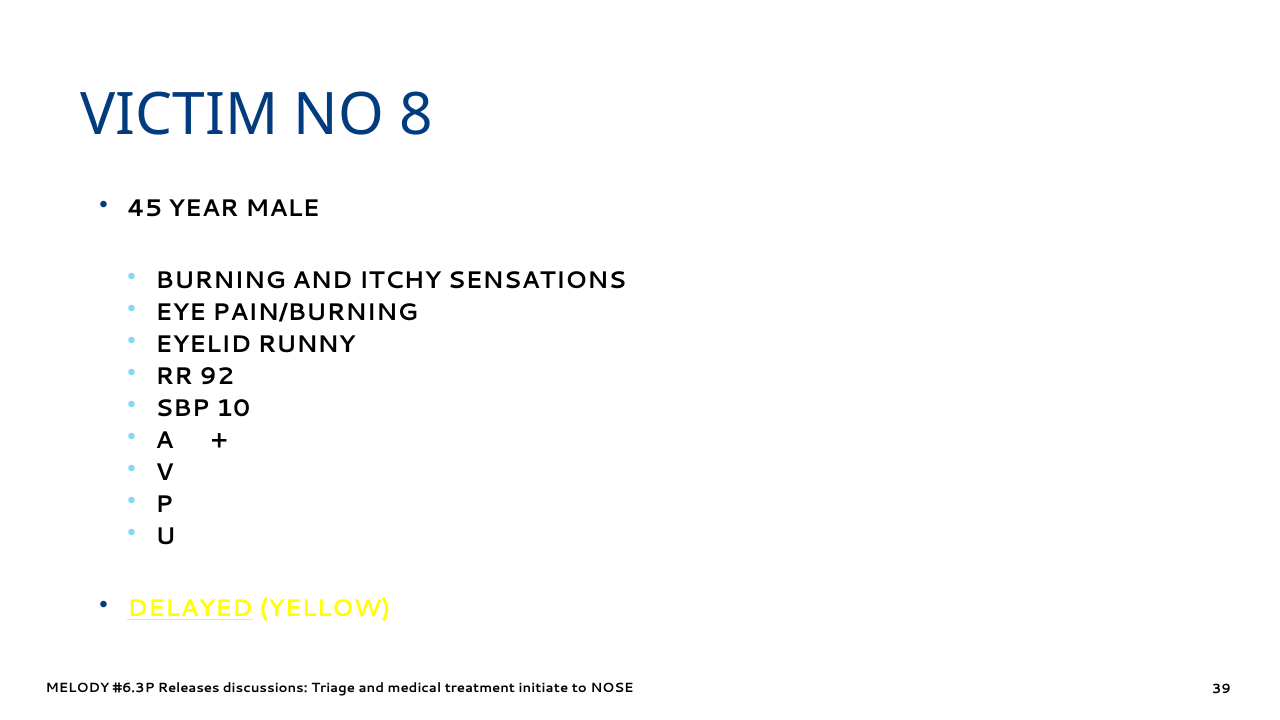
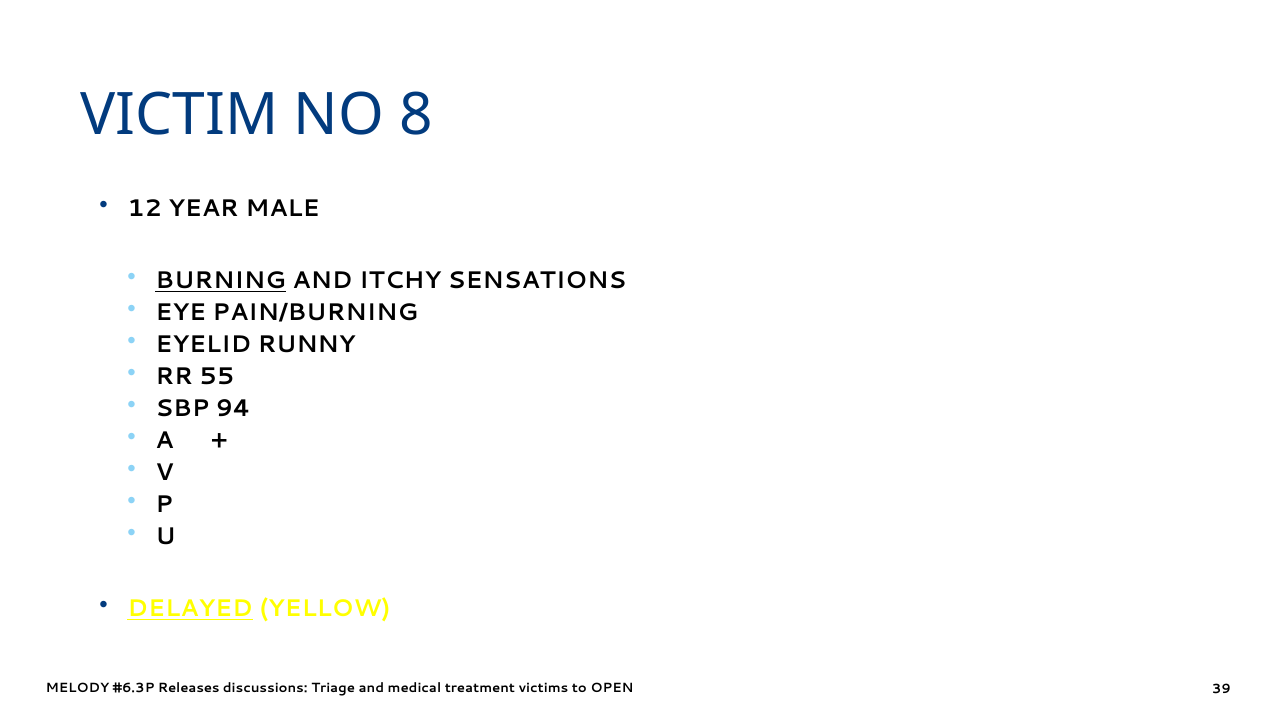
45: 45 -> 12 (145, 208)
BURNING underline: none -> present (221, 281)
92: 92 -> 55 (217, 377)
10: 10 -> 94 (233, 409)
initiate: initiate -> victims (543, 688)
NOSE: NOSE -> OPEN (612, 688)
